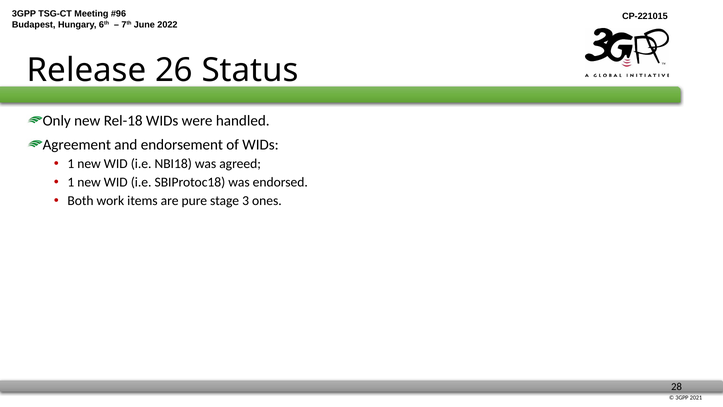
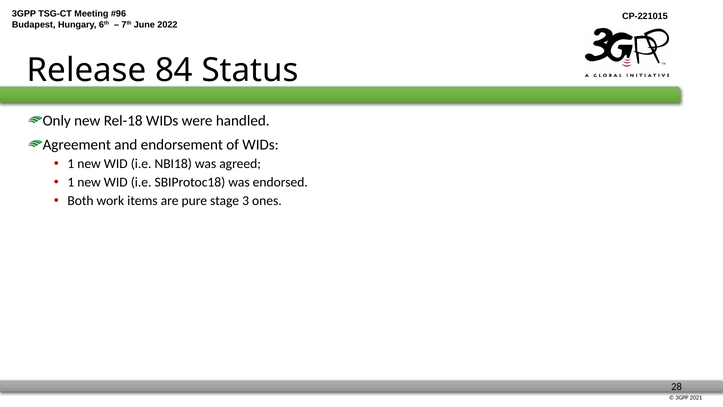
26: 26 -> 84 (174, 70)
